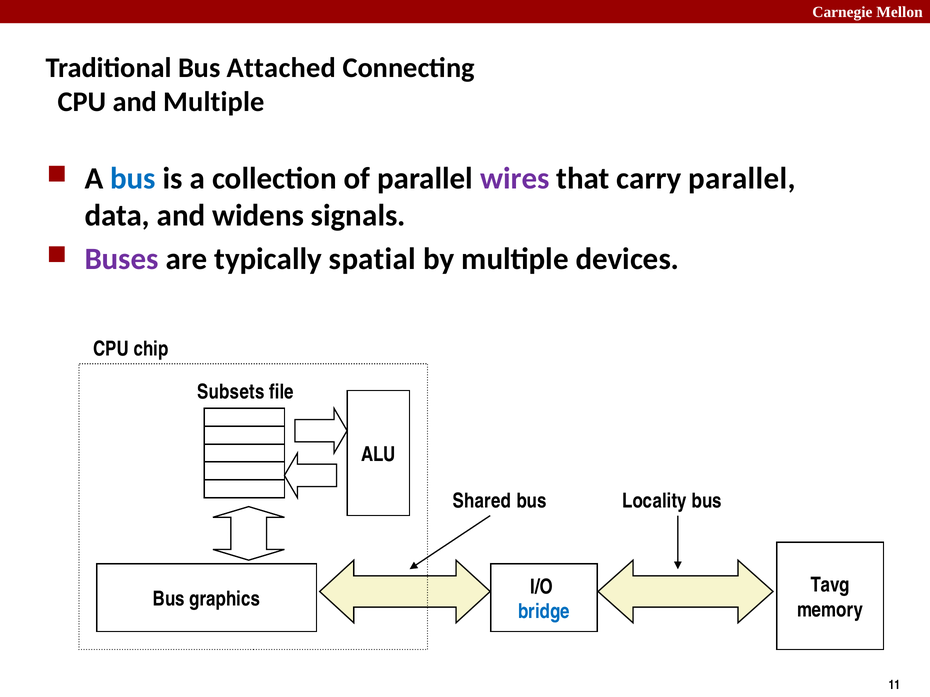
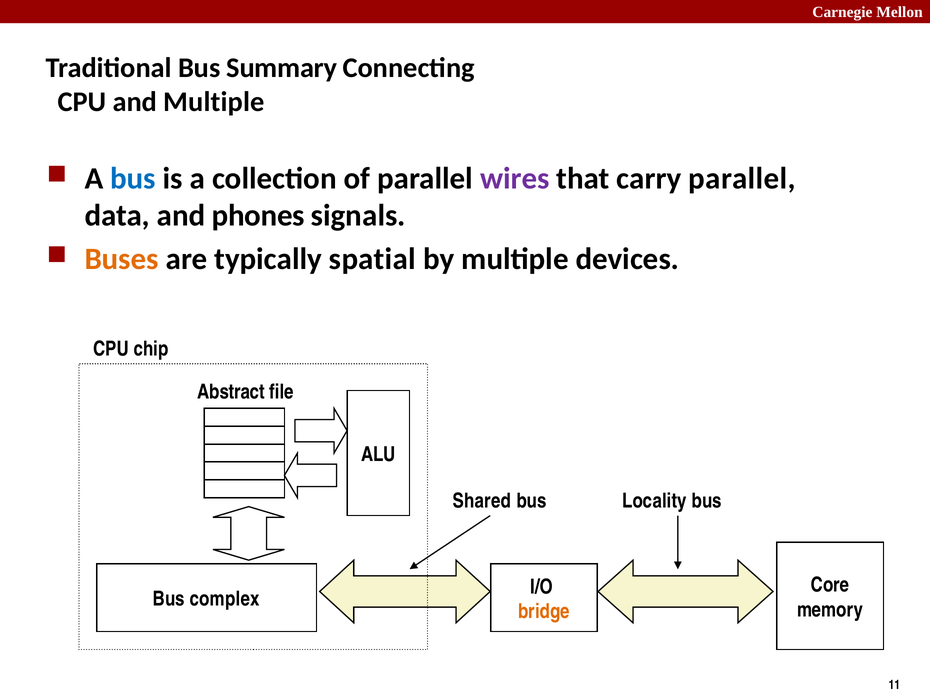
Attached: Attached -> Summary (282, 68)
widens: widens -> phones (258, 216)
Buses colour: purple -> orange (122, 259)
Subsets: Subsets -> Abstract (231, 392)
Tavg: Tavg -> Core (830, 585)
graphics: graphics -> complex (225, 600)
bridge colour: blue -> orange (544, 612)
